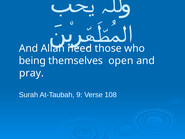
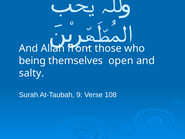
need: need -> front (80, 48)
pray: pray -> salty (32, 73)
